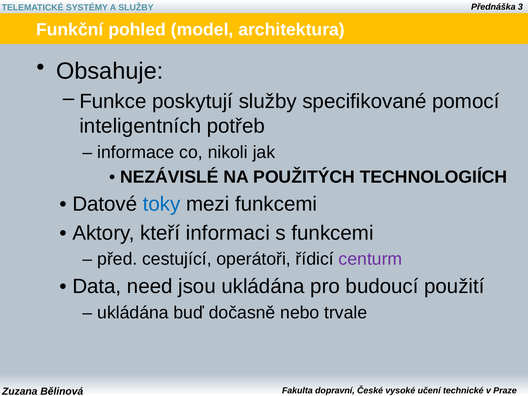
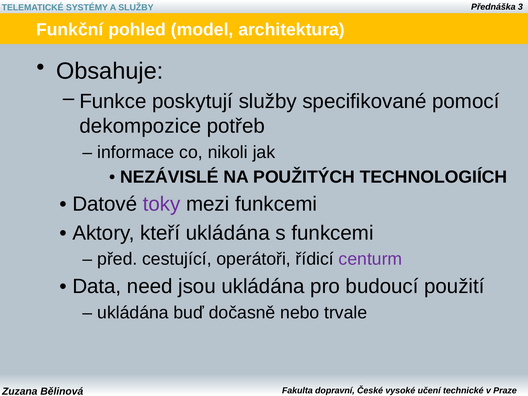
inteligentních: inteligentních -> dekompozice (140, 126)
toky colour: blue -> purple (162, 204)
kteří informaci: informaci -> ukládána (228, 233)
